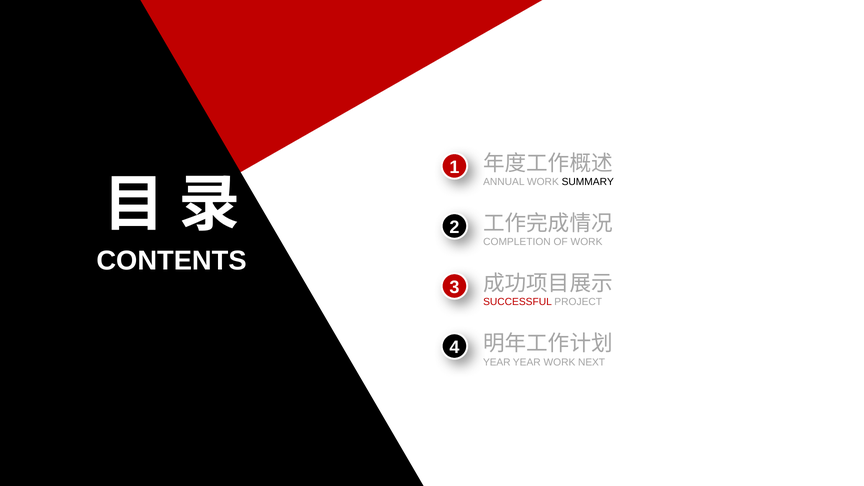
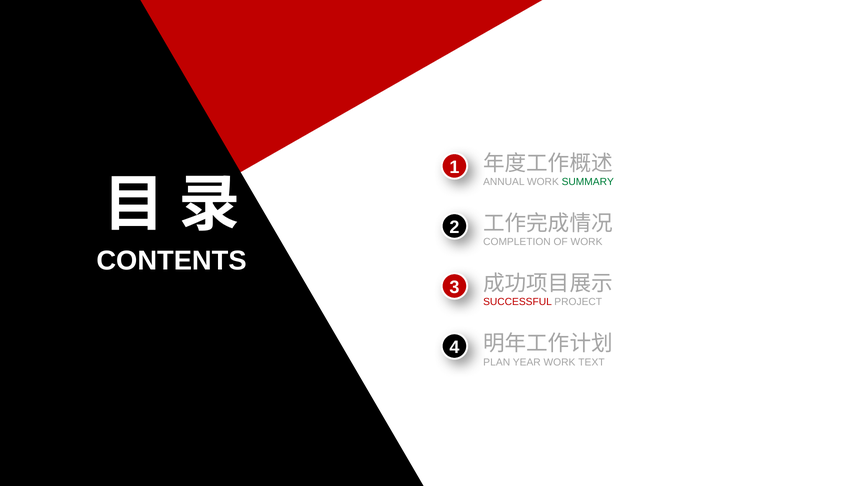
SUMMARY colour: black -> green (588, 182)
YEAR: YEAR -> PLAN (497, 362)
NEXT: NEXT -> TEXT (591, 362)
